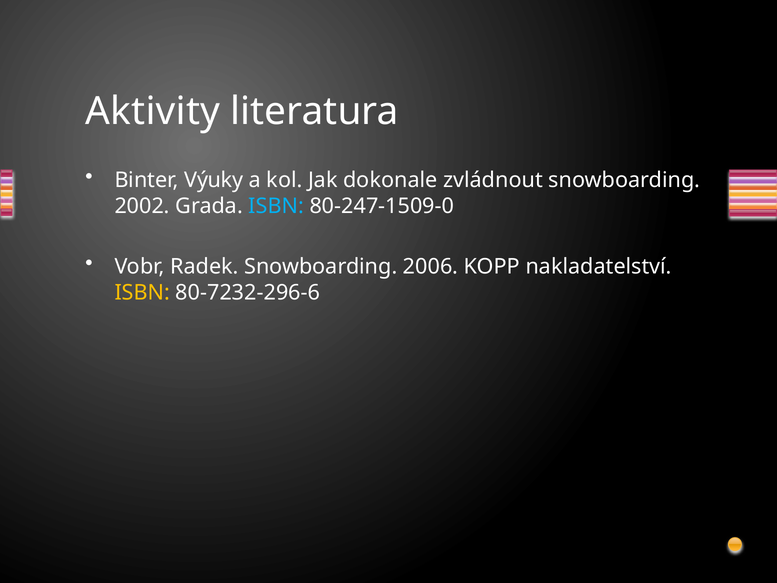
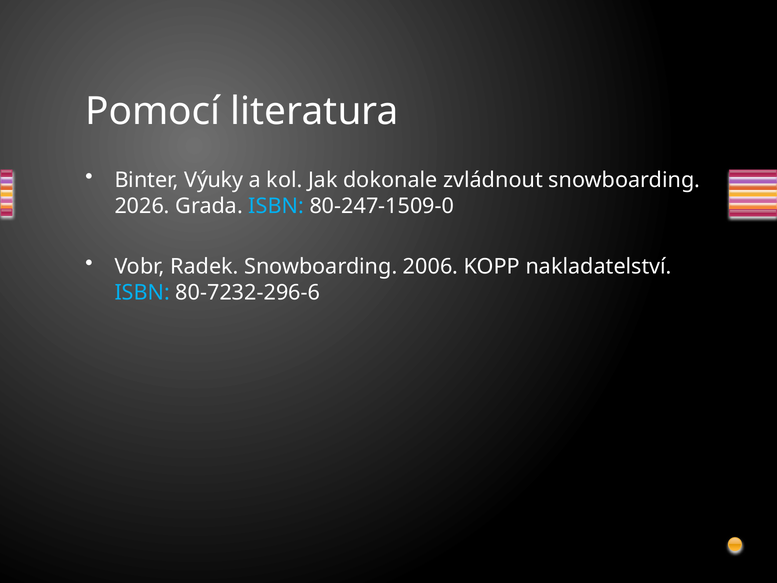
Aktivity: Aktivity -> Pomocí (153, 112)
2002: 2002 -> 2026 (142, 206)
ISBN colour: yellow -> light blue (142, 292)
